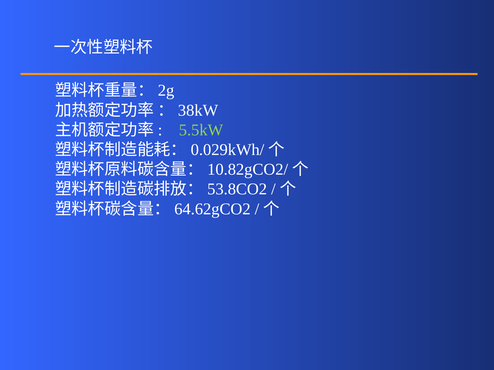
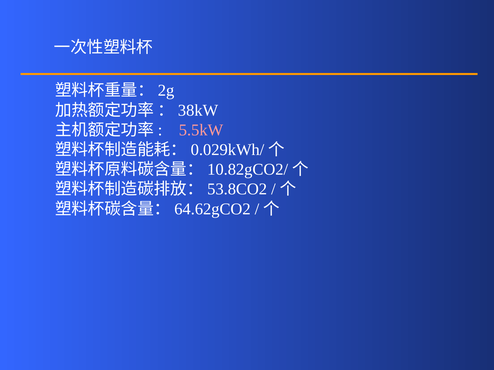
5.5kW colour: light green -> pink (201, 130)
